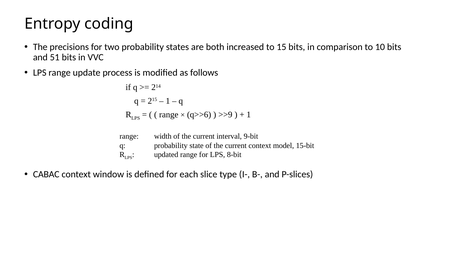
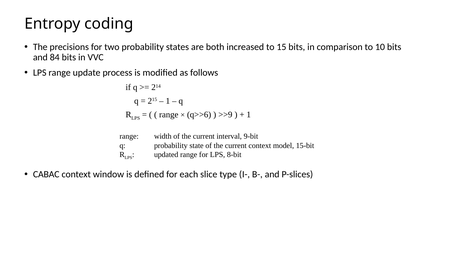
51: 51 -> 84 (55, 58)
